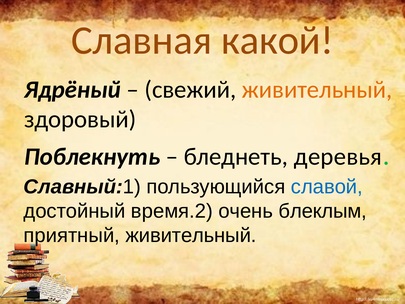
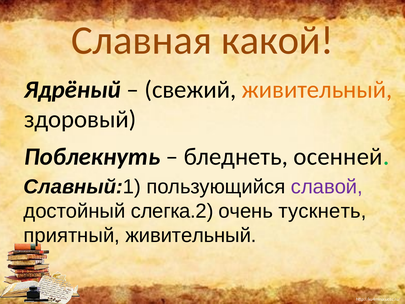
деревья: деревья -> осенней (338, 157)
славой colour: blue -> purple (327, 187)
время.2: время.2 -> слегка.2 (172, 211)
блеклым: блеклым -> тускнеть (323, 211)
